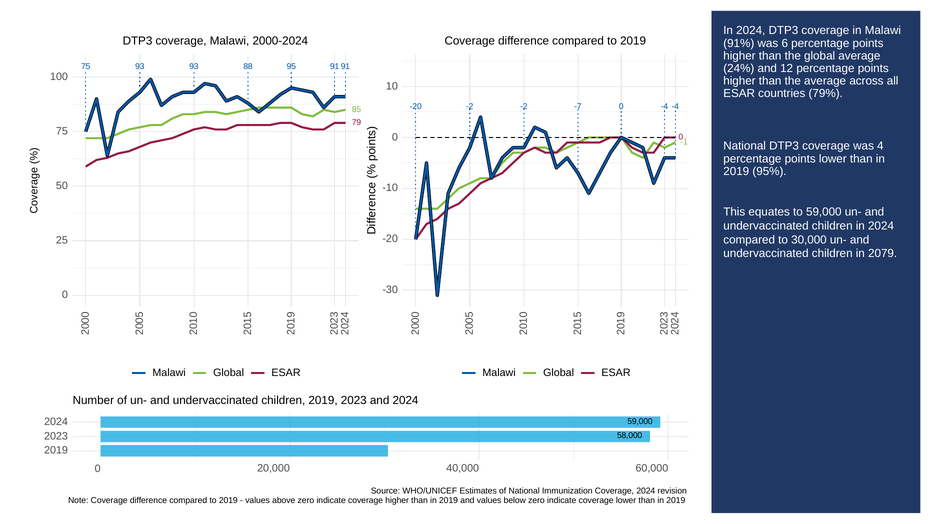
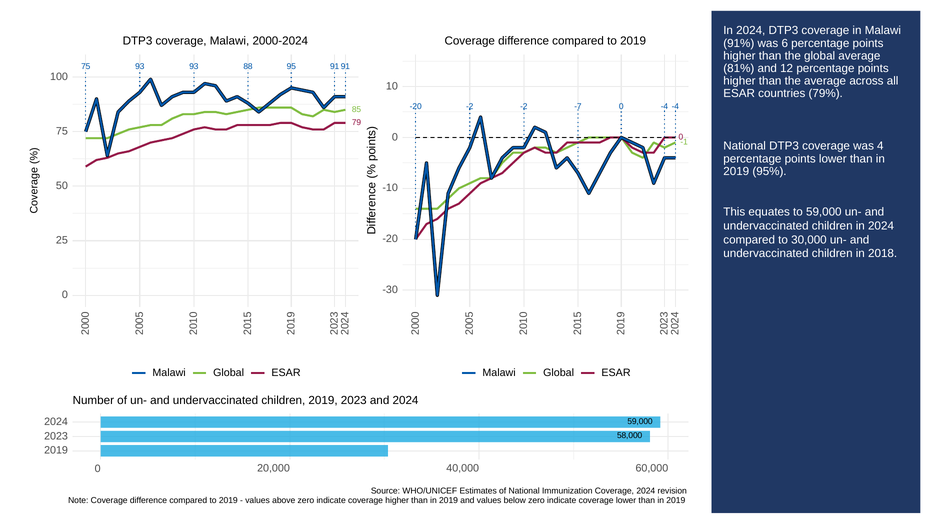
24%: 24% -> 81% (739, 68)
2079: 2079 -> 2018 (883, 254)
